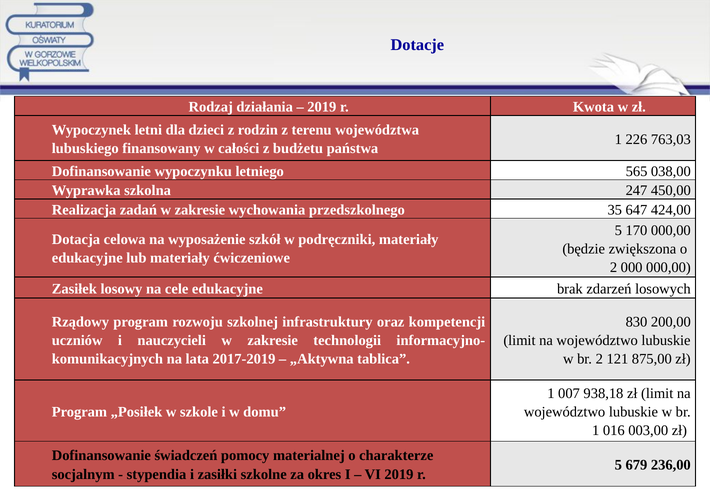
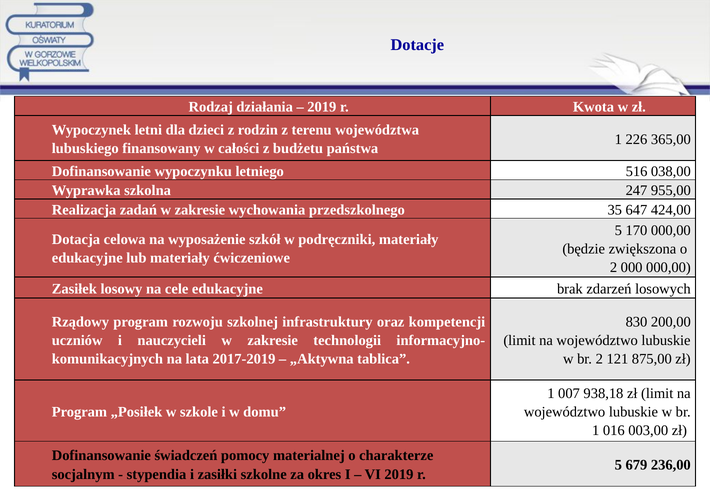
763,03: 763,03 -> 365,00 (671, 139)
565: 565 -> 516 (637, 171)
450,00: 450,00 -> 955,00 (671, 190)
